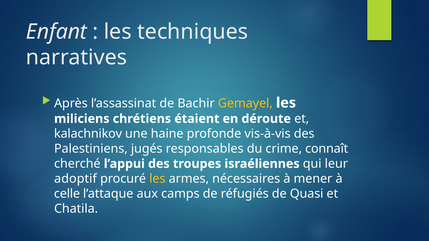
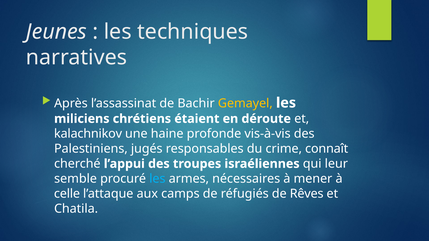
Enfant: Enfant -> Jeunes (56, 32)
adoptif: adoptif -> semble (76, 179)
les colour: yellow -> light blue (157, 179)
Quasi: Quasi -> Rêves (307, 194)
